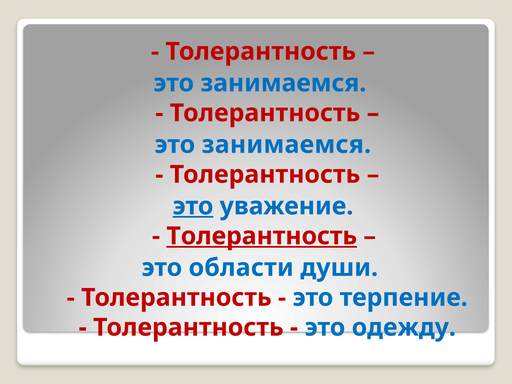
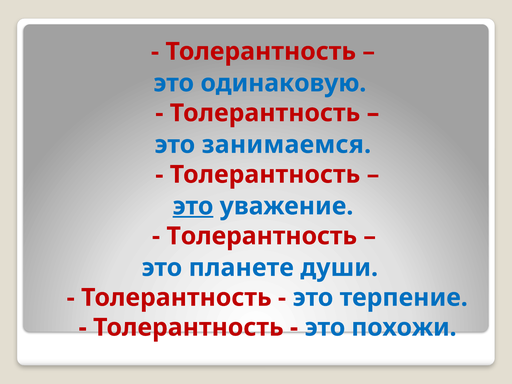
занимаемся: занимаемся -> одинаковую (283, 83)
Толерантность underline: present -> none (262, 236)
области: области -> планете (241, 268)
одежду: одежду -> похожи (404, 327)
